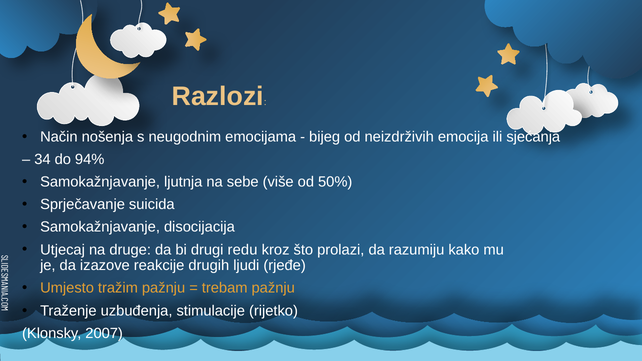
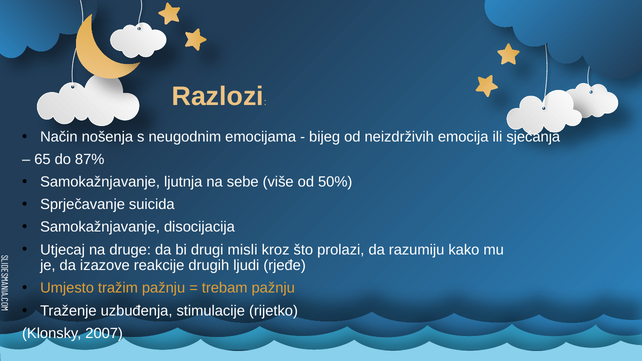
34: 34 -> 65 (42, 159)
94%: 94% -> 87% (90, 159)
redu: redu -> misli (243, 250)
